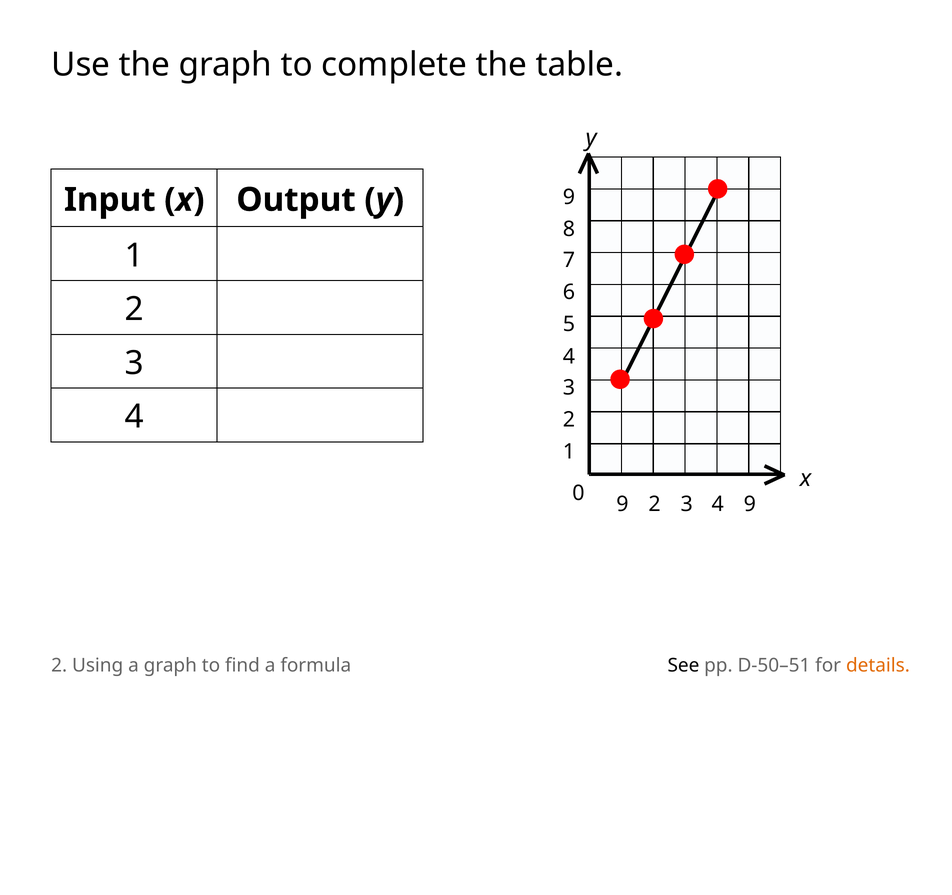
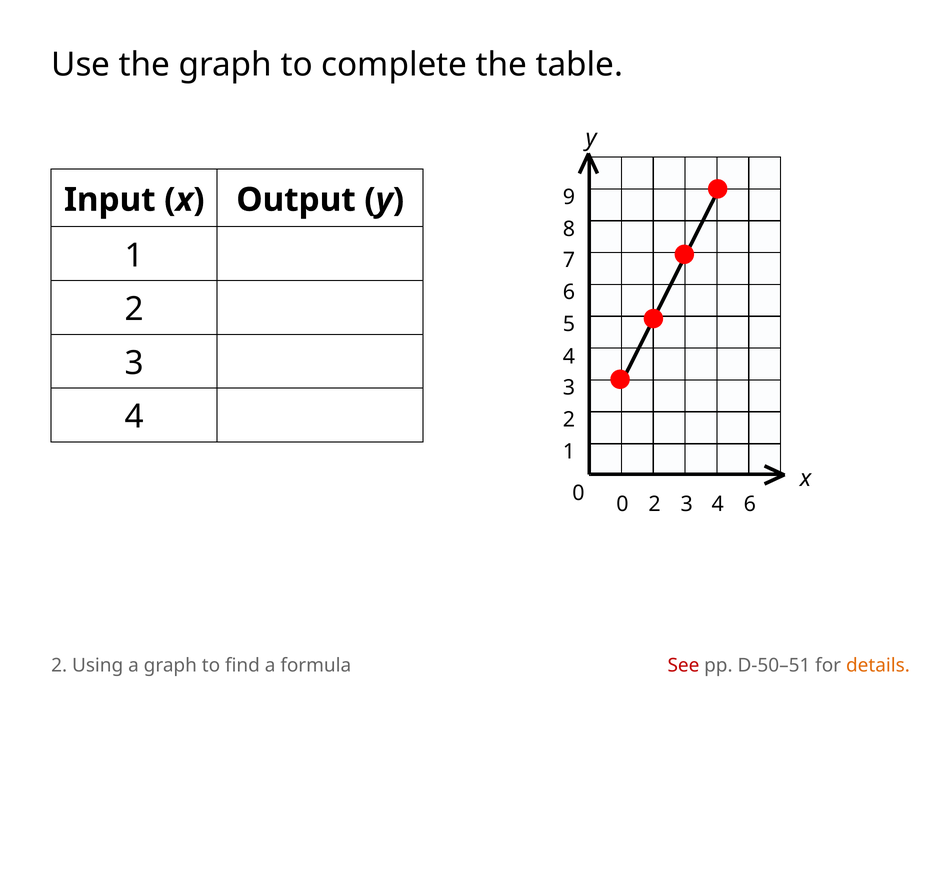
0 9: 9 -> 0 (622, 504)
4 9: 9 -> 6 (750, 504)
See colour: black -> red (683, 666)
